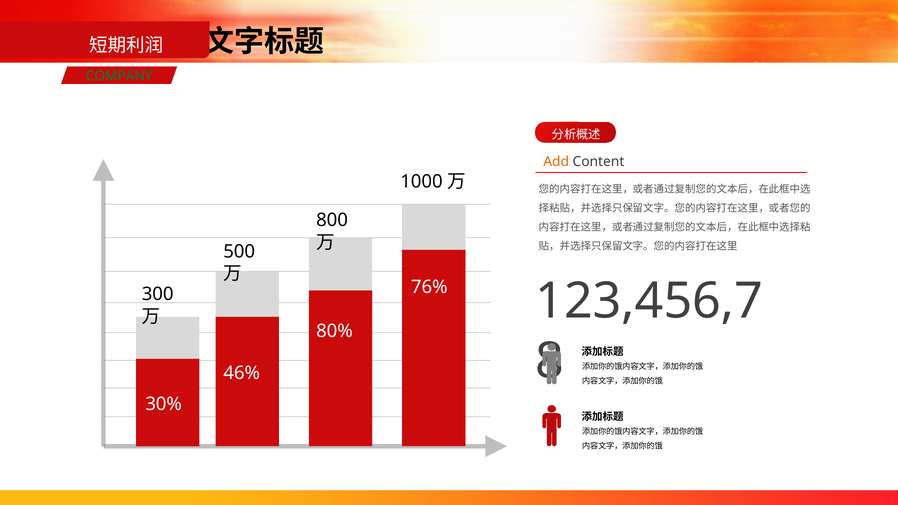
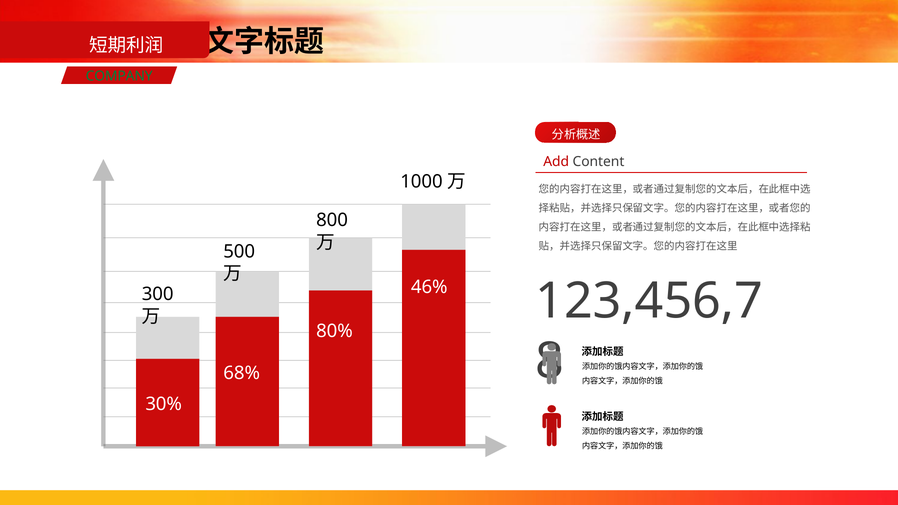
Add colour: orange -> red (556, 162)
76%: 76% -> 46% (429, 287)
46%: 46% -> 68% (242, 373)
